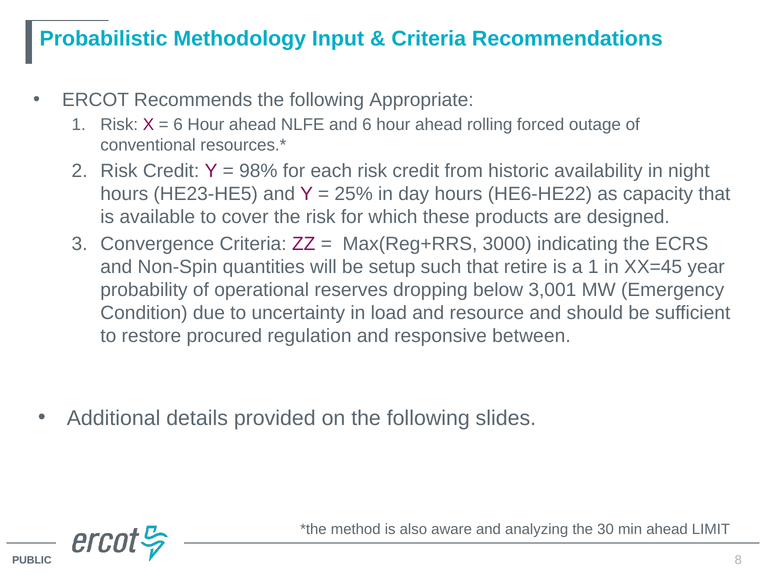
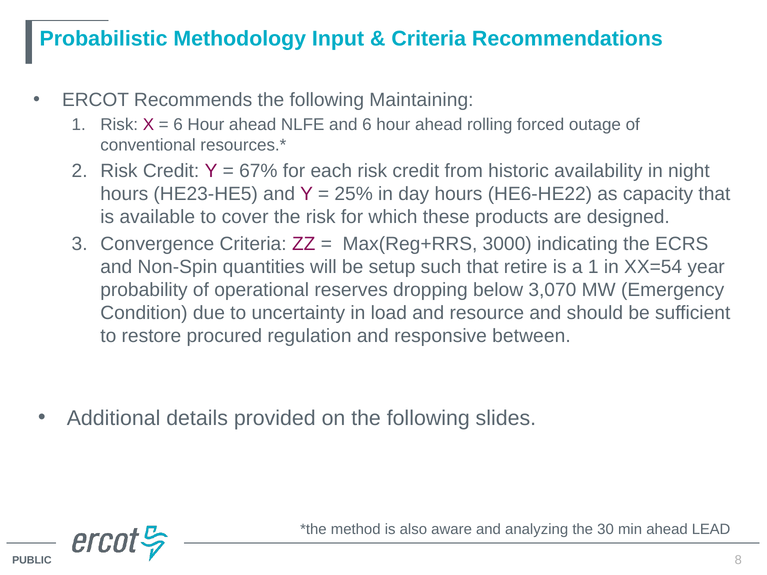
Appropriate: Appropriate -> Maintaining (421, 100)
98%: 98% -> 67% (258, 171)
XX=45: XX=45 -> XX=54 (653, 267)
3,001: 3,001 -> 3,070 (552, 290)
LIMIT: LIMIT -> LEAD (711, 529)
